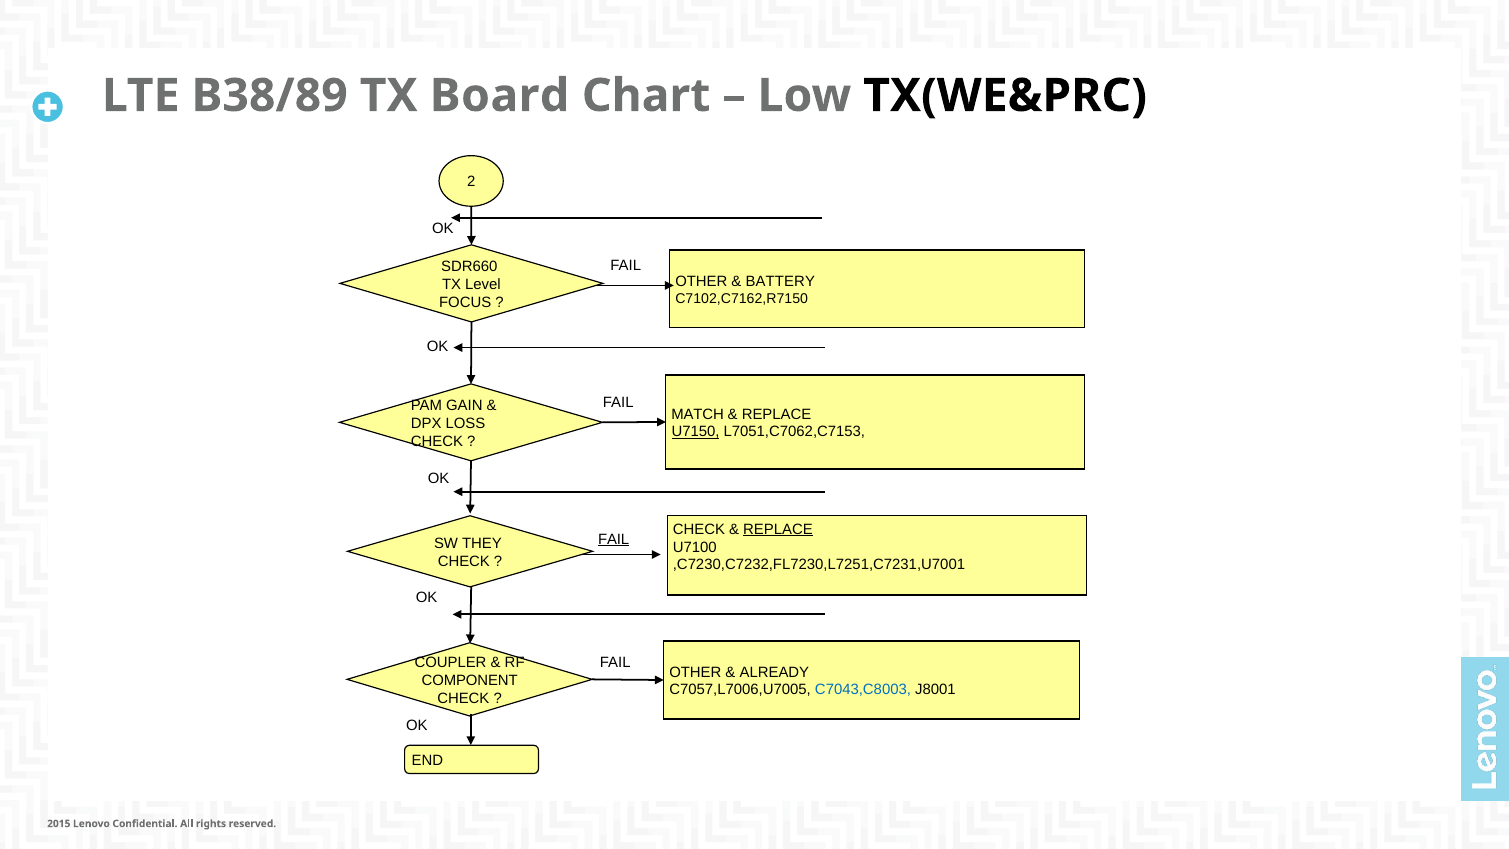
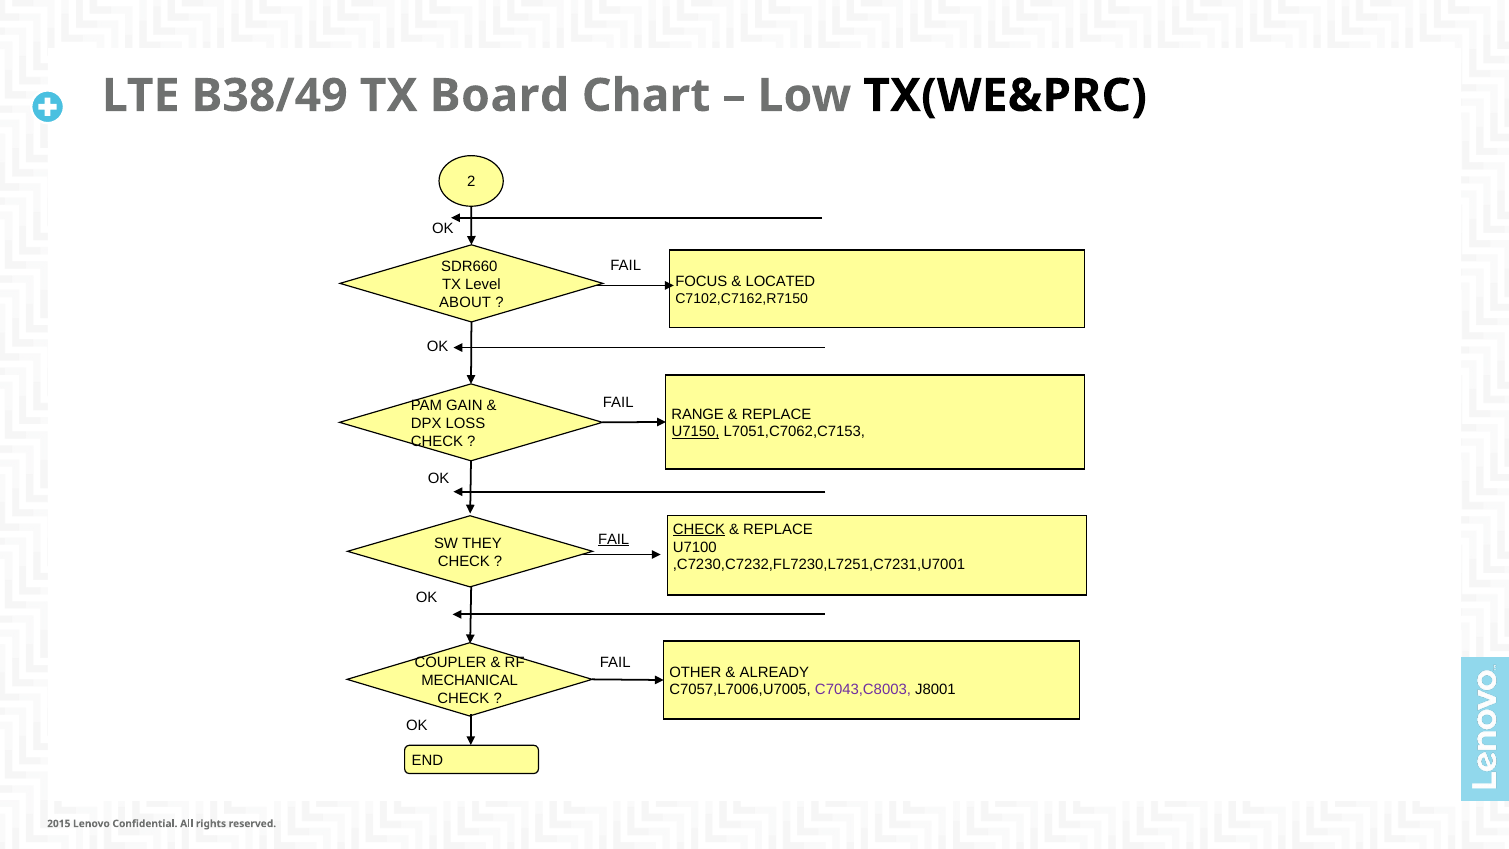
B38/89: B38/89 -> B38/49 (270, 96)
OTHER: OTHER -> FOCUS (701, 281)
BATTERY: BATTERY -> LOCATED (780, 281)
FOCUS: FOCUS -> ABOUT (465, 302)
MATCH: MATCH -> RANGE (698, 414)
CHECK underline: none -> present (699, 529)
REPLACE underline: present -> none (778, 529)
COMPONENT: COMPONENT -> MECHANICAL (470, 680)
C7043,C8003 colour: blue -> purple (863, 690)
